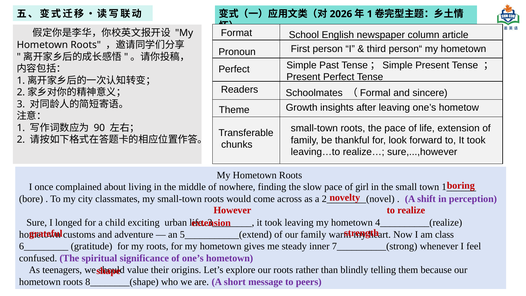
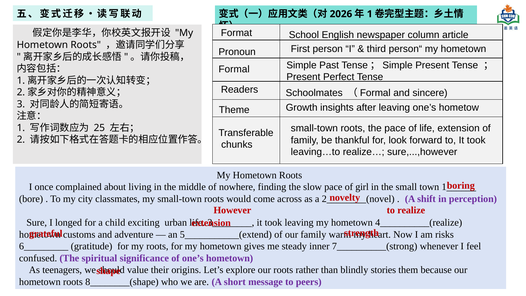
Perfect: Perfect -> Formal (234, 69)
90: 90 -> 25 (99, 128)
class: class -> risks (444, 234)
telling: telling -> stories (383, 270)
